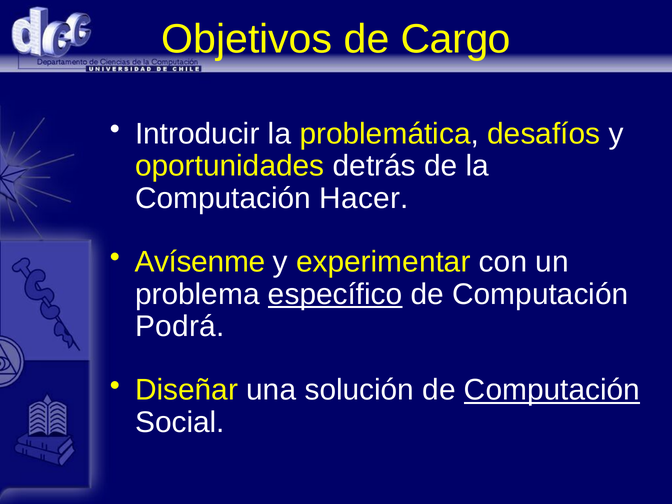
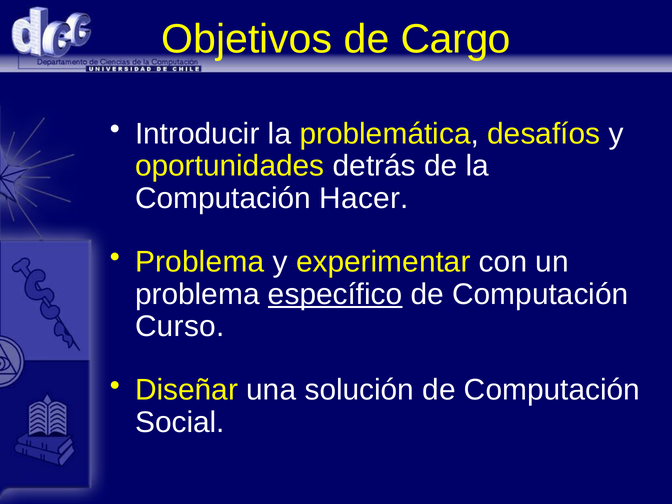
Avísenme: Avísenme -> Problema (200, 262)
Podrá: Podrá -> Curso (180, 326)
Computación underline: present -> none (552, 390)
